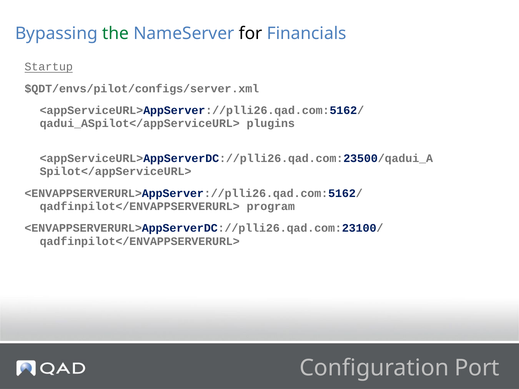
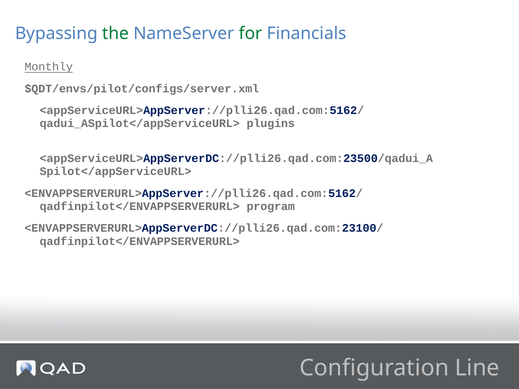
for colour: black -> green (251, 34)
Startup: Startup -> Monthly (49, 67)
Port: Port -> Line (477, 368)
